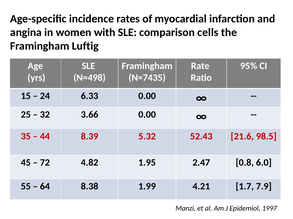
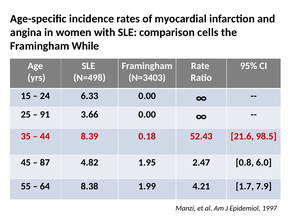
Luftig: Luftig -> While (85, 46)
N=7435: N=7435 -> N=3403 (147, 78)
32: 32 -> 91 (45, 115)
5.32: 5.32 -> 0.18 (147, 137)
72: 72 -> 87 (45, 163)
